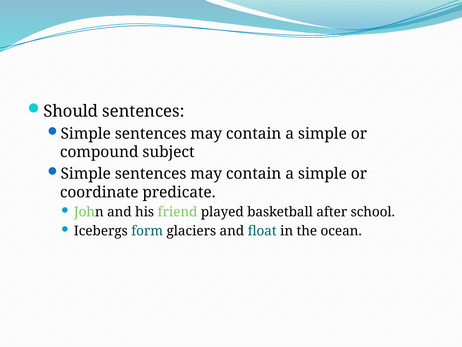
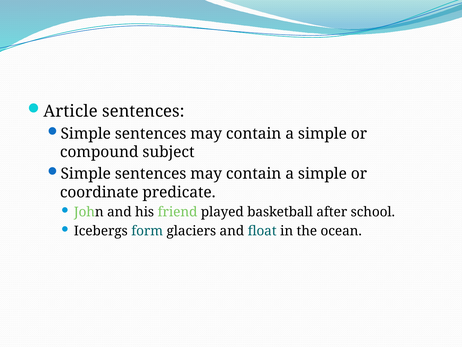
Should: Should -> Article (71, 111)
